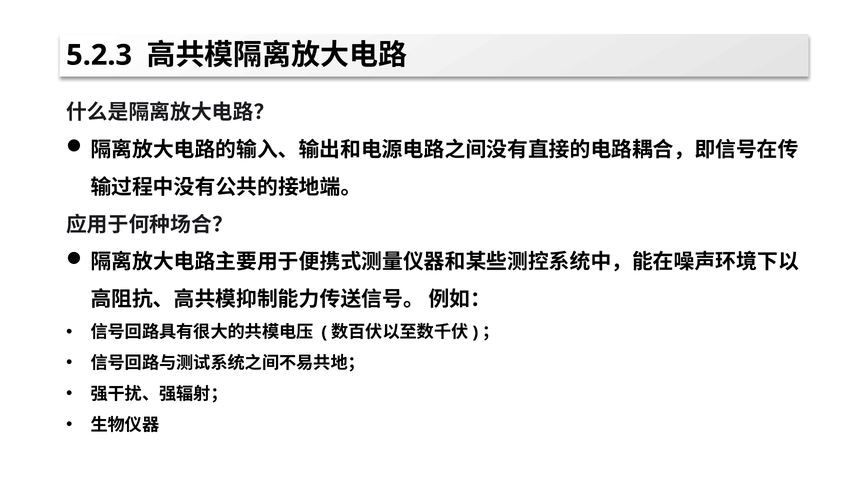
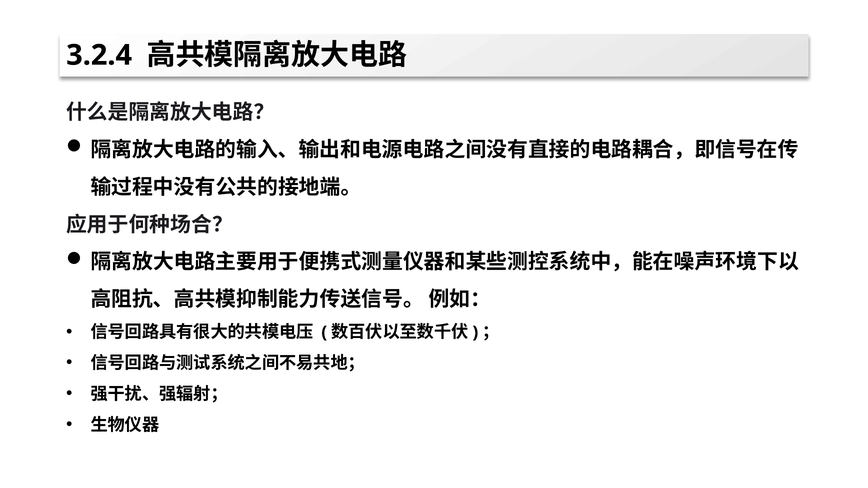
5.2.3: 5.2.3 -> 3.2.4 (99, 55)
